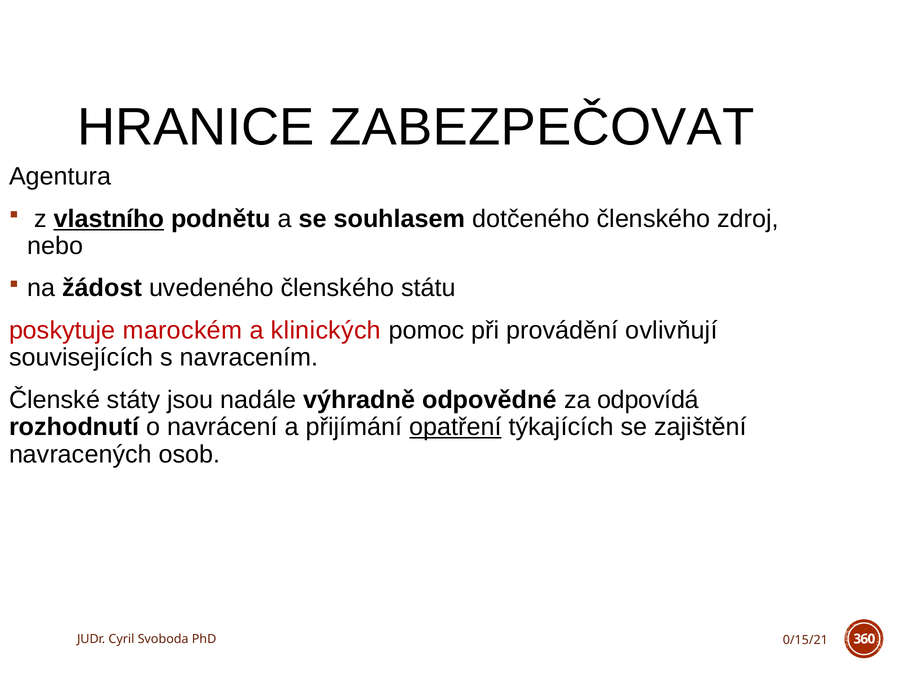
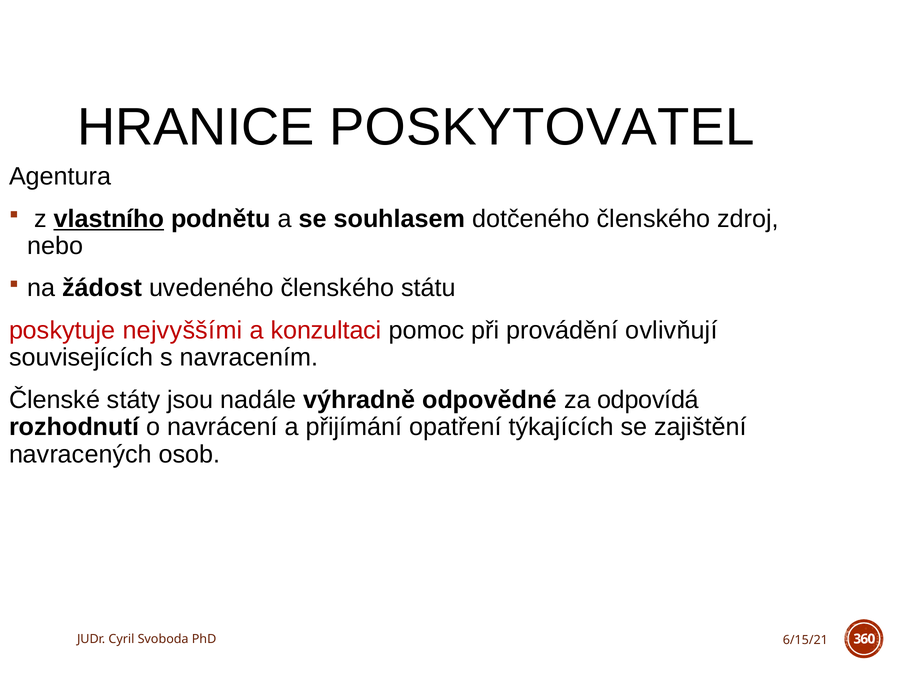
ZABEZPEČOVAT: ZABEZPEČOVAT -> POSKYTOVATEL (542, 127)
marockém: marockém -> nejvyššími (182, 331)
klinických: klinických -> konzultaci (326, 331)
opatření underline: present -> none (455, 427)
0/15/21: 0/15/21 -> 6/15/21 (805, 640)
